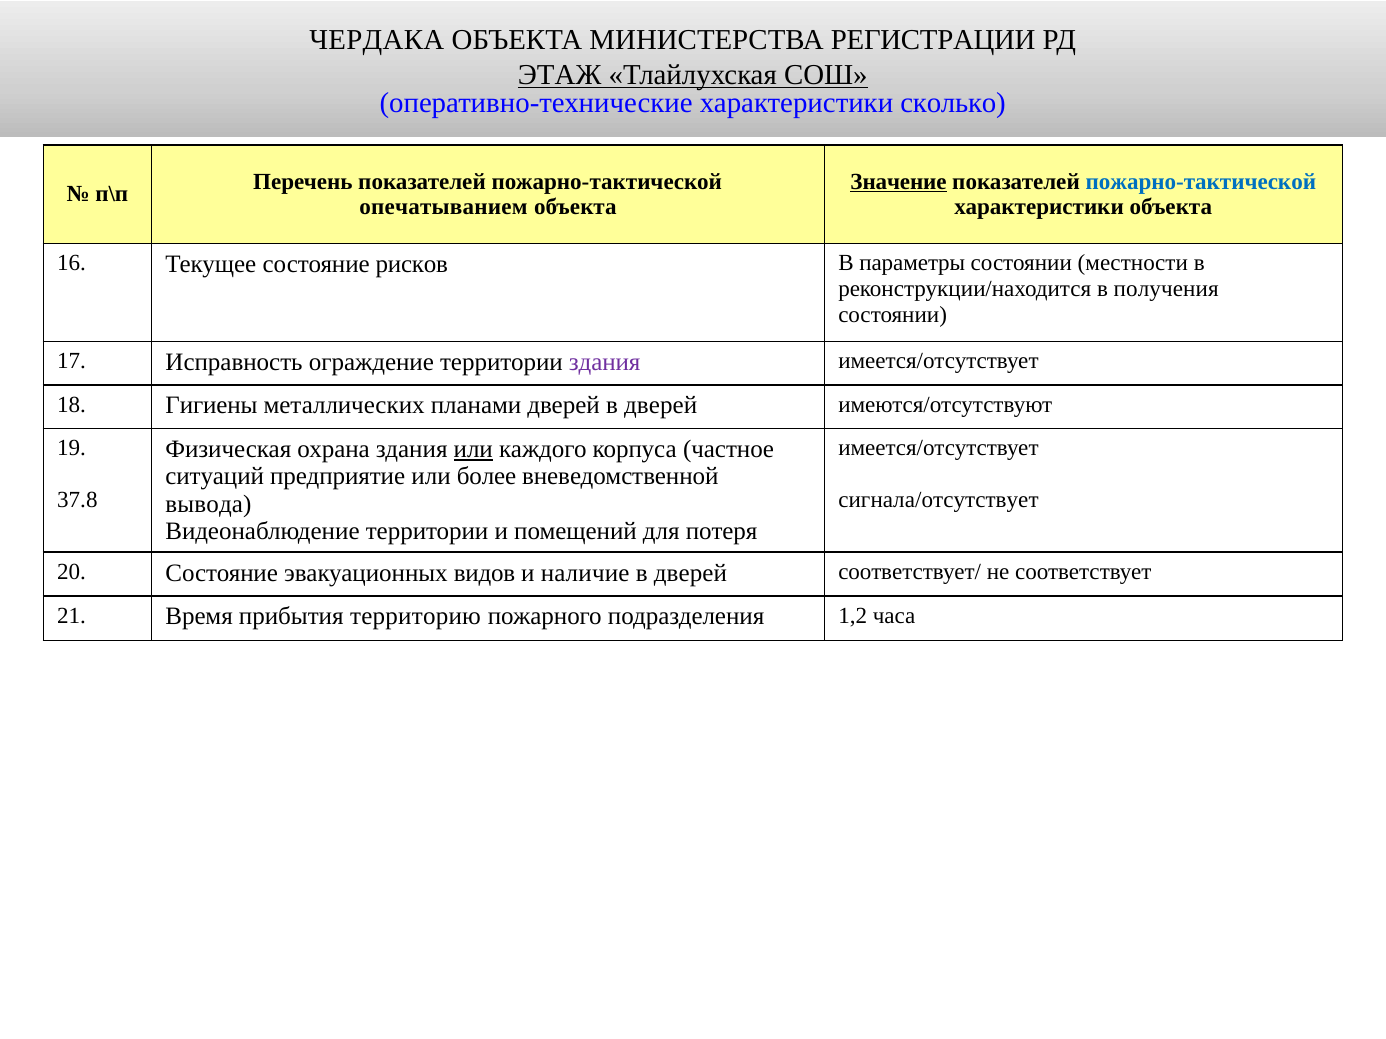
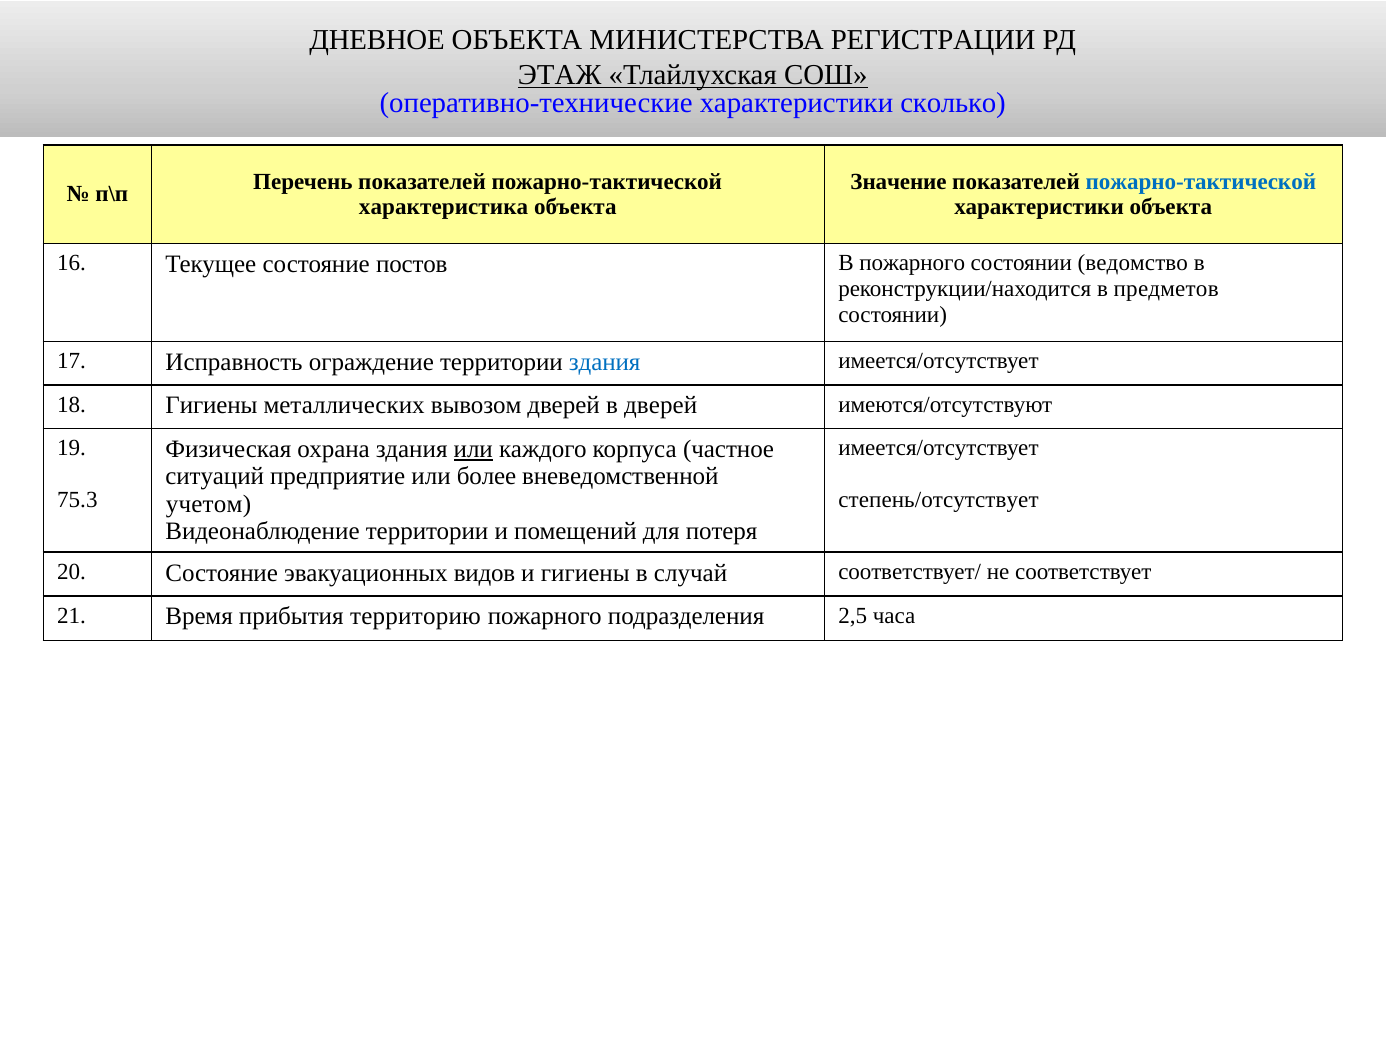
ЧЕРДАКА: ЧЕРДАКА -> ДНЕВНОЕ (377, 40)
Значение underline: present -> none (899, 182)
опечатыванием: опечатыванием -> характеристика (444, 207)
рисков: рисков -> постов (412, 264)
В параметры: параметры -> пожарного (912, 263)
местности: местности -> ведомство (1133, 263)
получения: получения -> предметов (1166, 289)
здания colour: purple -> blue (605, 362)
планами: планами -> вывозом (476, 406)
37.8: 37.8 -> 75.3 (77, 500)
сигнала/отсутствует: сигнала/отсутствует -> степень/отсутствует (938, 500)
вывода: вывода -> учетом (208, 504)
и наличие: наличие -> гигиены (585, 573)
дверей: дверей -> случай (691, 573)
1,2: 1,2 -> 2,5 (853, 616)
